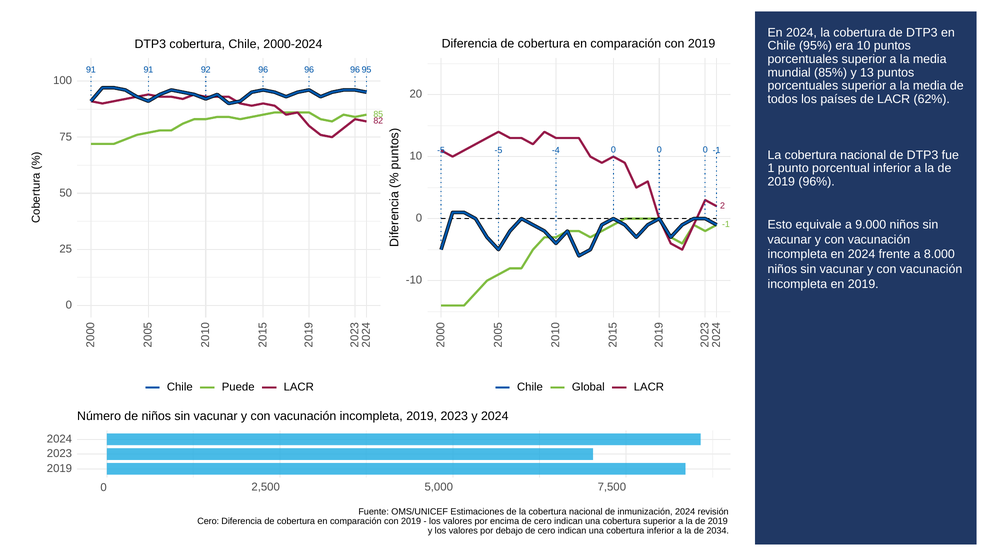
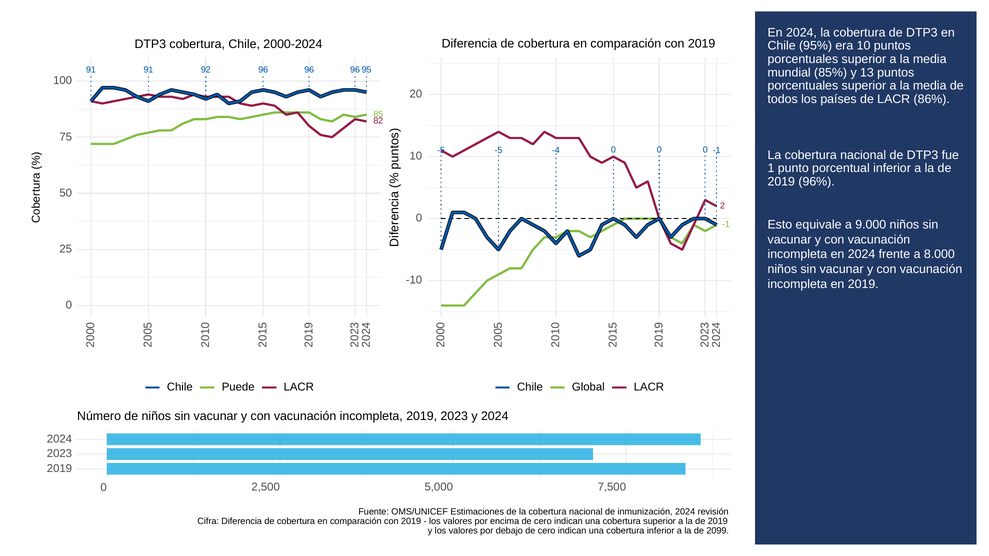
62%: 62% -> 86% (932, 99)
Cero: Cero -> Cifra (208, 521)
2034: 2034 -> 2099 (718, 531)
